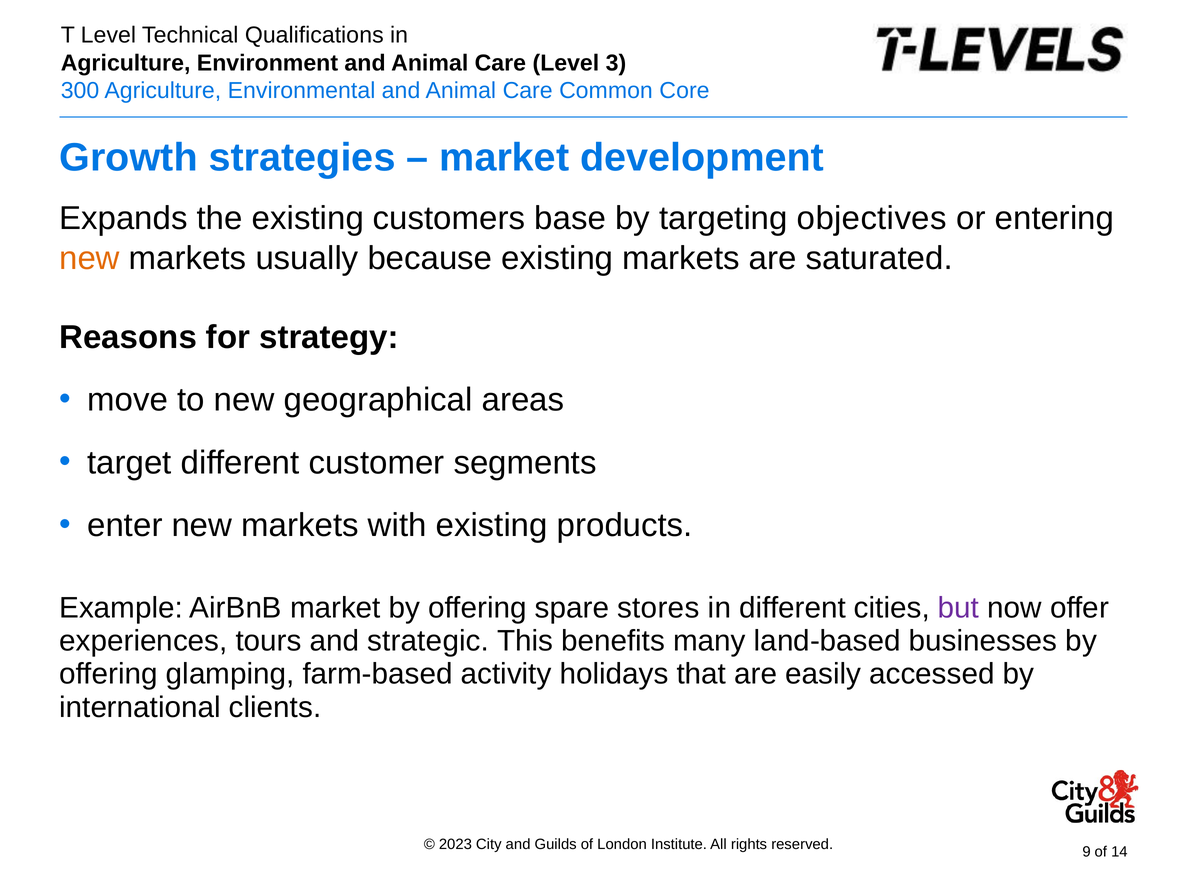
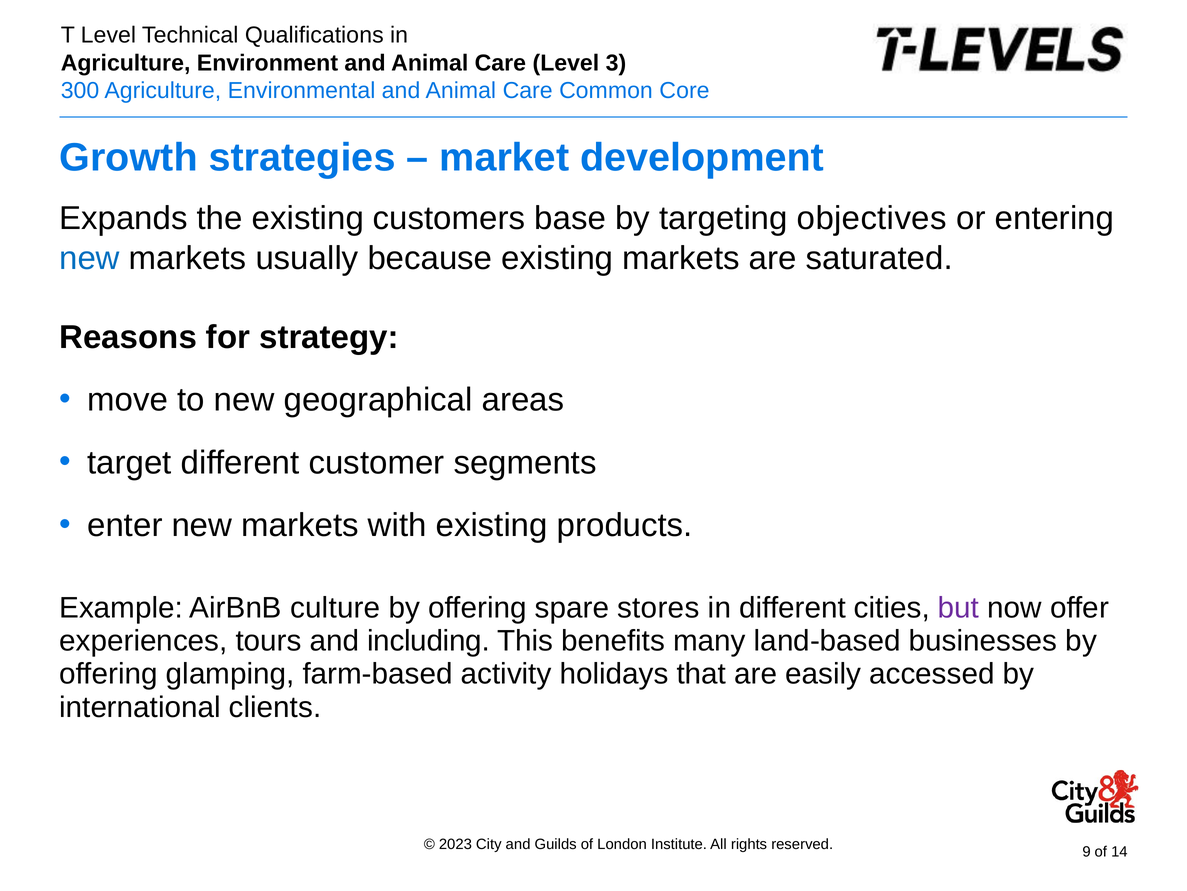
new colour: orange -> blue (90, 258)
AirBnB market: market -> culture (335, 608)
strategic: strategic -> including (428, 641)
